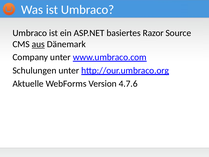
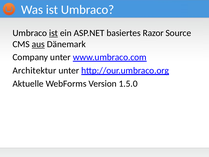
ist underline: none -> present (54, 33)
Schulungen: Schulungen -> Architektur (34, 70)
4.7.6: 4.7.6 -> 1.5.0 (128, 84)
